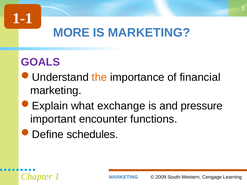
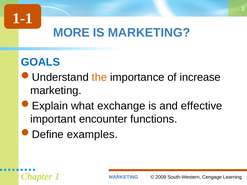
GOALS colour: purple -> blue (41, 62)
financial: financial -> increase (200, 77)
pressure: pressure -> effective (202, 106)
schedules: schedules -> examples (92, 135)
